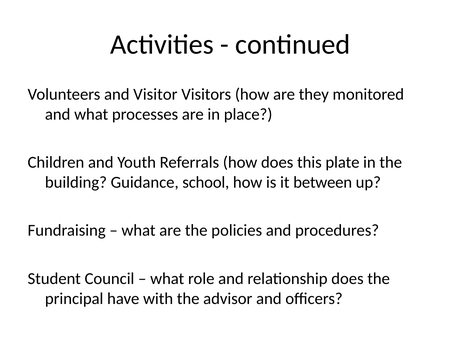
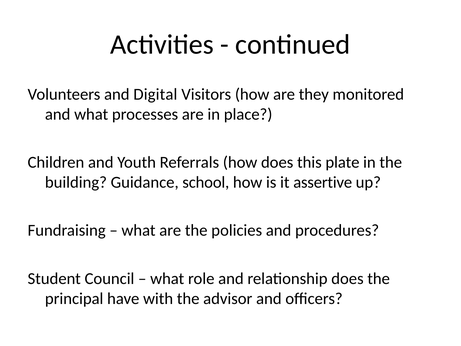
Visitor: Visitor -> Digital (155, 94)
between: between -> assertive (323, 182)
